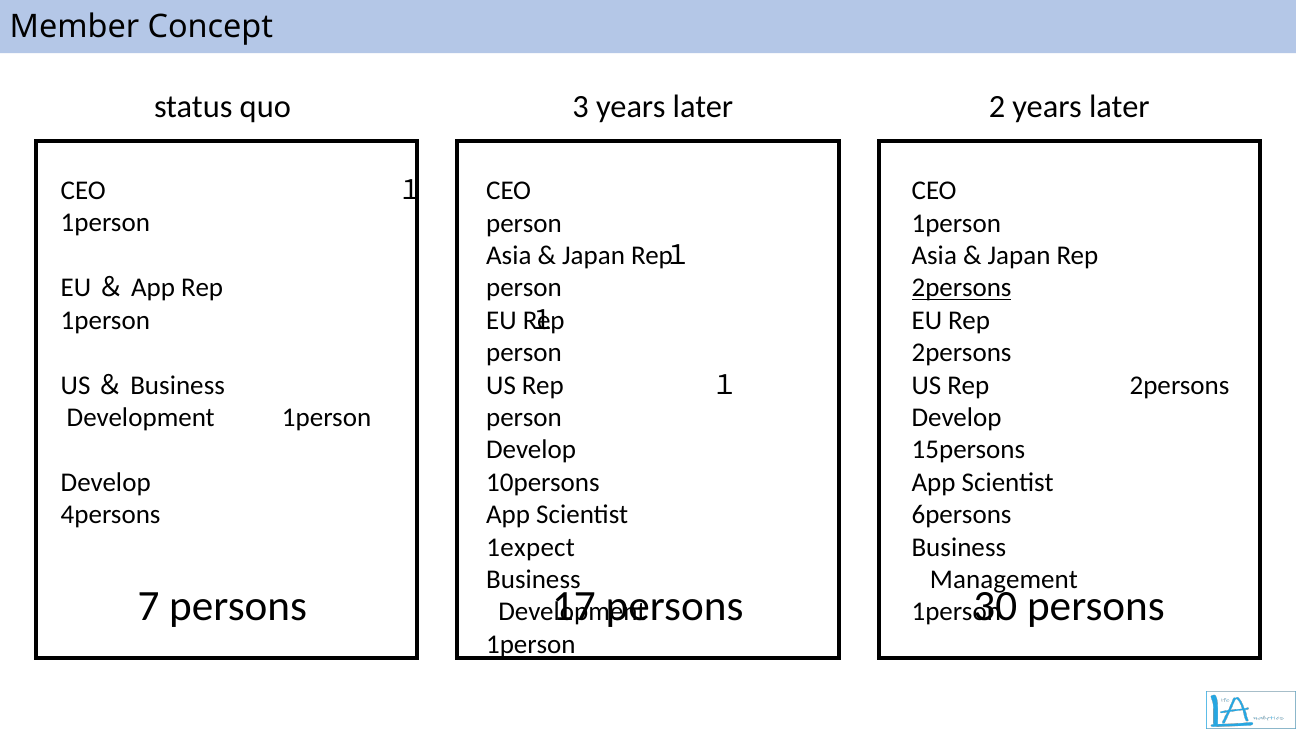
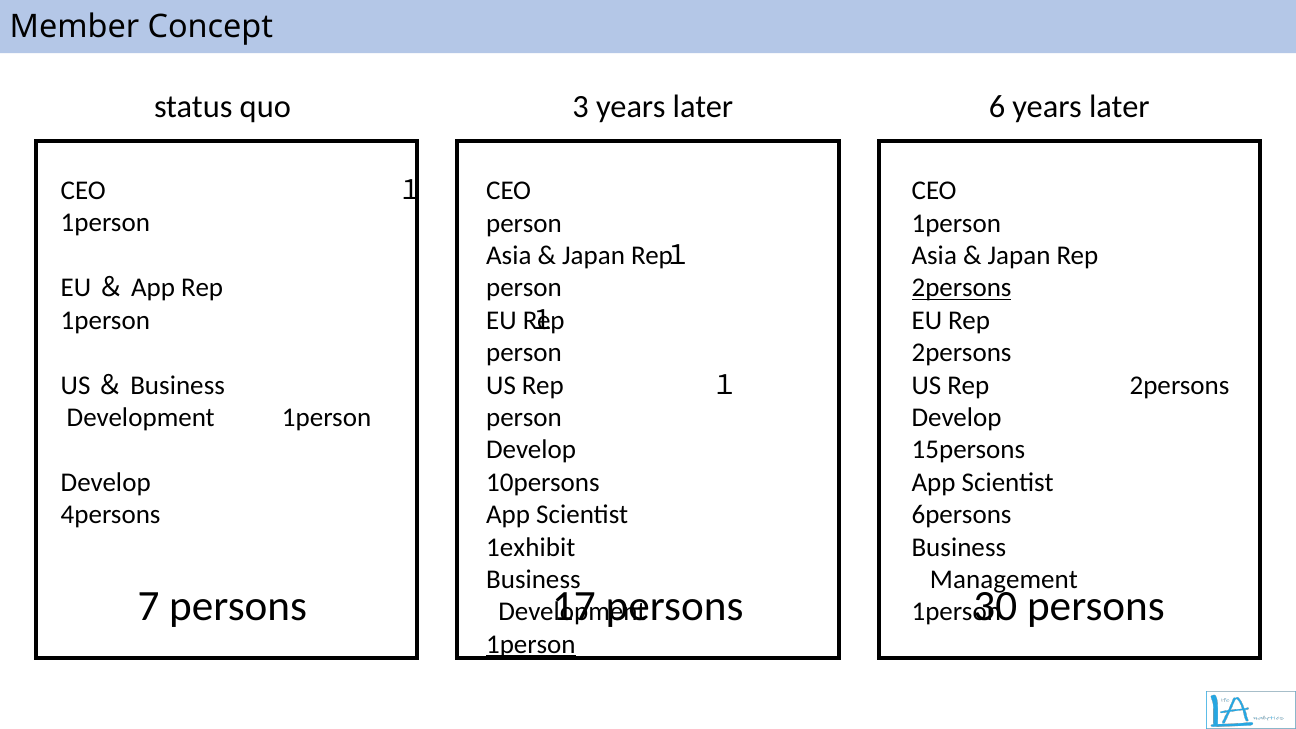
2: 2 -> 6 (997, 107)
1expect: 1expect -> 1exhibit (531, 547)
1person underline: none -> present (531, 644)
